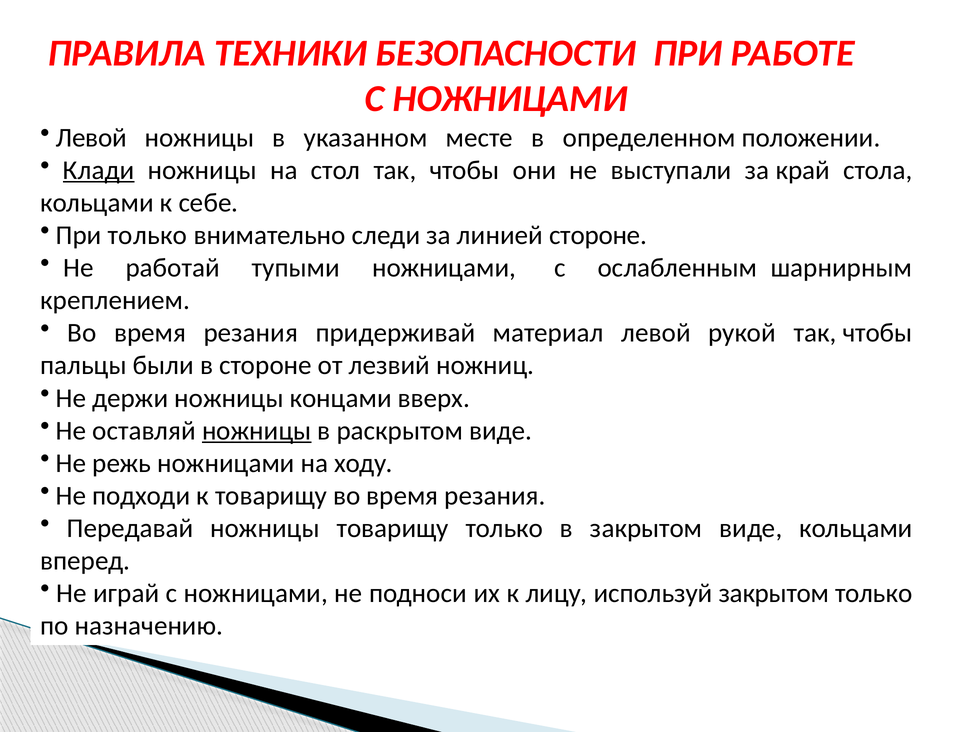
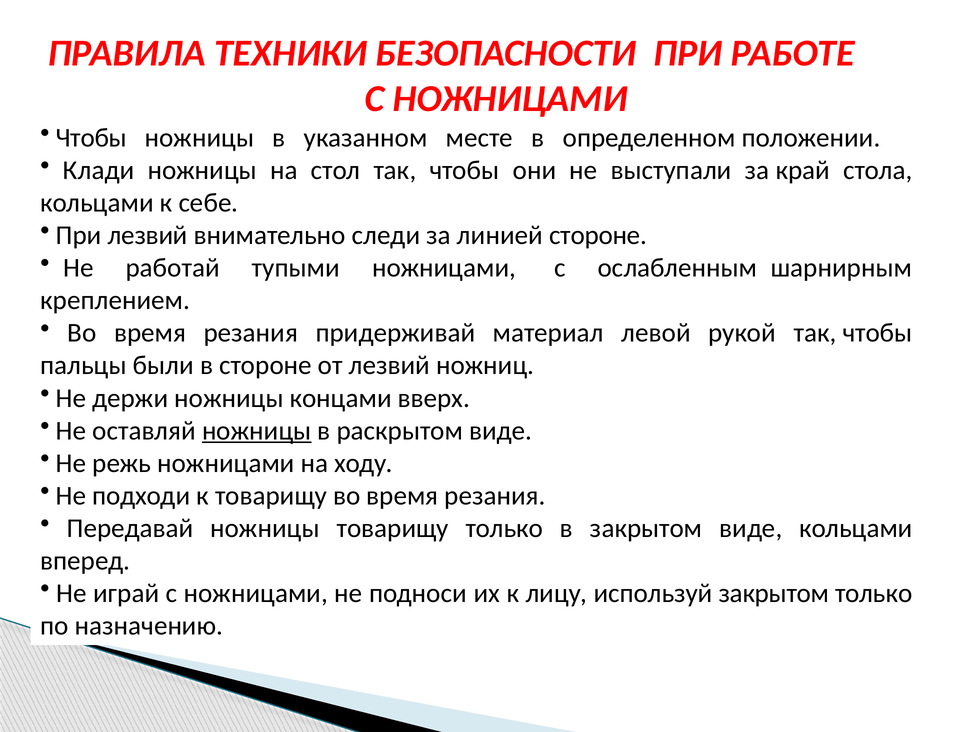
Левой: Левой -> Чтобы (91, 138)
Клади underline: present -> none (99, 170)
При только: только -> лезвий (148, 235)
